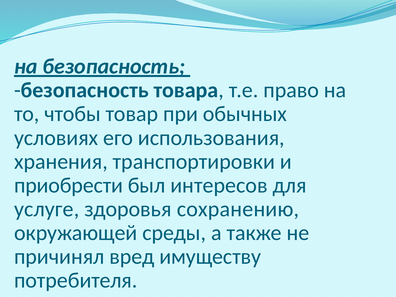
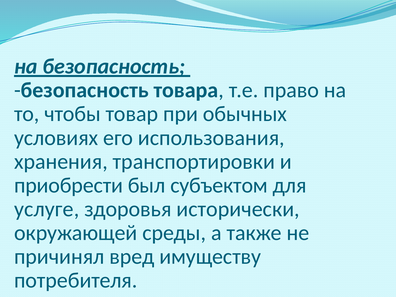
интересов: интересов -> субъектом (219, 185)
сохранению: сохранению -> исторически (238, 209)
